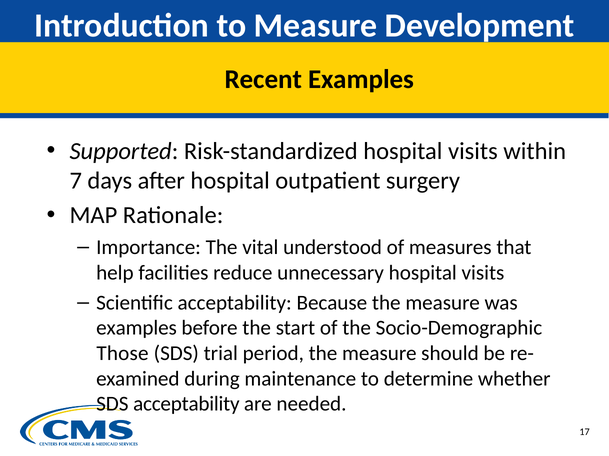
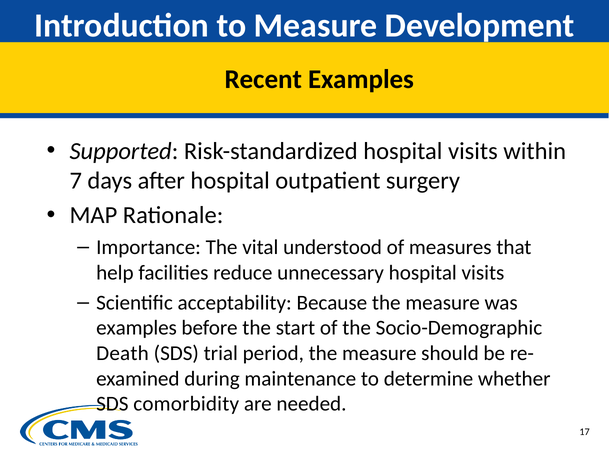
Those: Those -> Death (122, 354)
SDS acceptability: acceptability -> comorbidity (186, 405)
